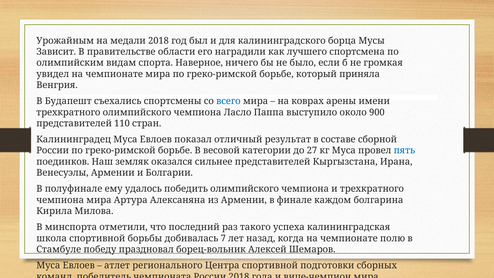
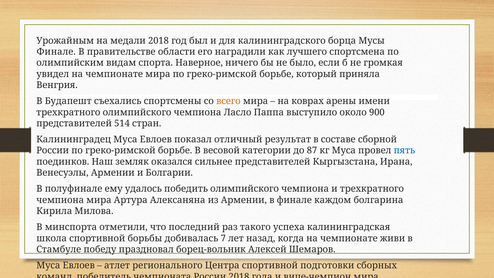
Зависит: Зависит -> Финале (56, 52)
всего colour: blue -> orange (228, 101)
110: 110 -> 514 (122, 123)
27: 27 -> 87 (312, 151)
полю: полю -> живи (393, 238)
